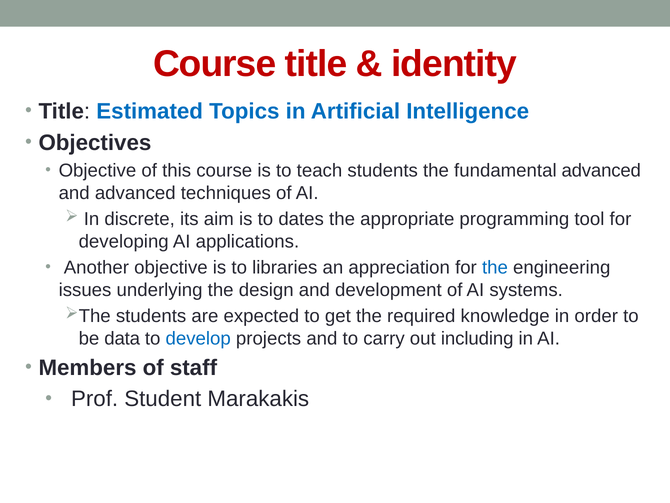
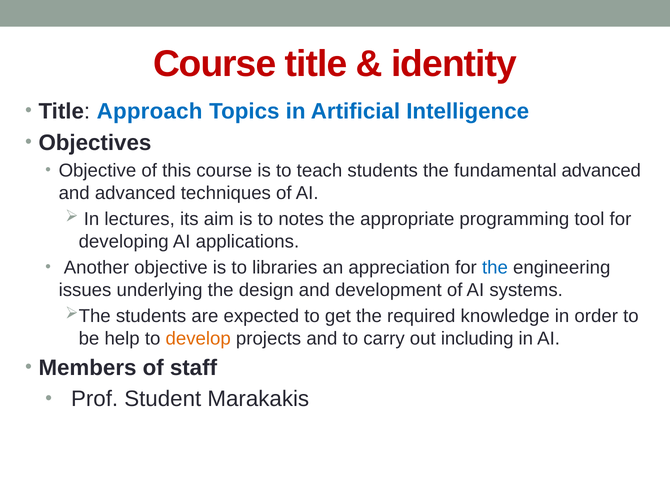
Estimated: Estimated -> Approach (150, 111)
discrete: discrete -> lectures (140, 219)
dates: dates -> notes (301, 219)
data: data -> help (122, 338)
develop colour: blue -> orange (198, 338)
